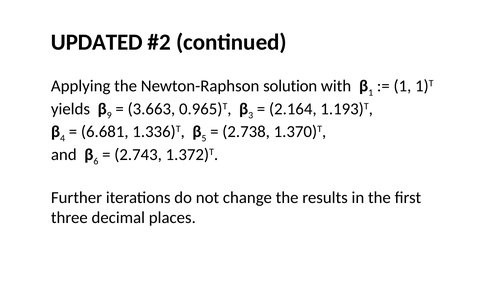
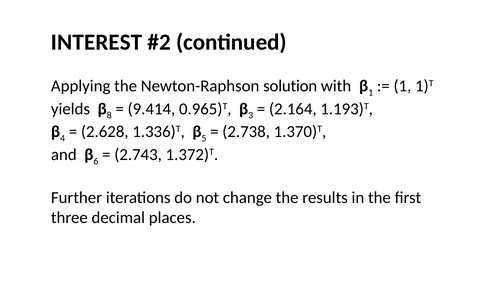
UPDATED: UPDATED -> INTEREST (97, 42)
9: 9 -> 8 (109, 116)
3.663: 3.663 -> 9.414 (151, 109)
6.681: 6.681 -> 2.628 (105, 132)
